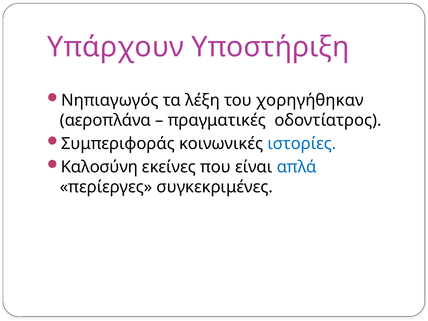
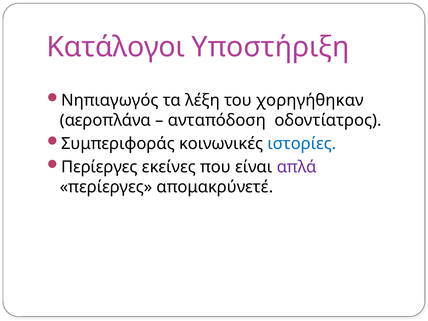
Υπάρχουν: Υπάρχουν -> Κατάλογοι (116, 47)
πραγματικές: πραγματικές -> ανταπόδοση (217, 120)
Καλοσύνη: Καλοσύνη -> Περίεργες (99, 167)
απλά colour: blue -> purple (297, 167)
συγκεκριμένες: συγκεκριμένες -> απομακρύνετέ (215, 187)
